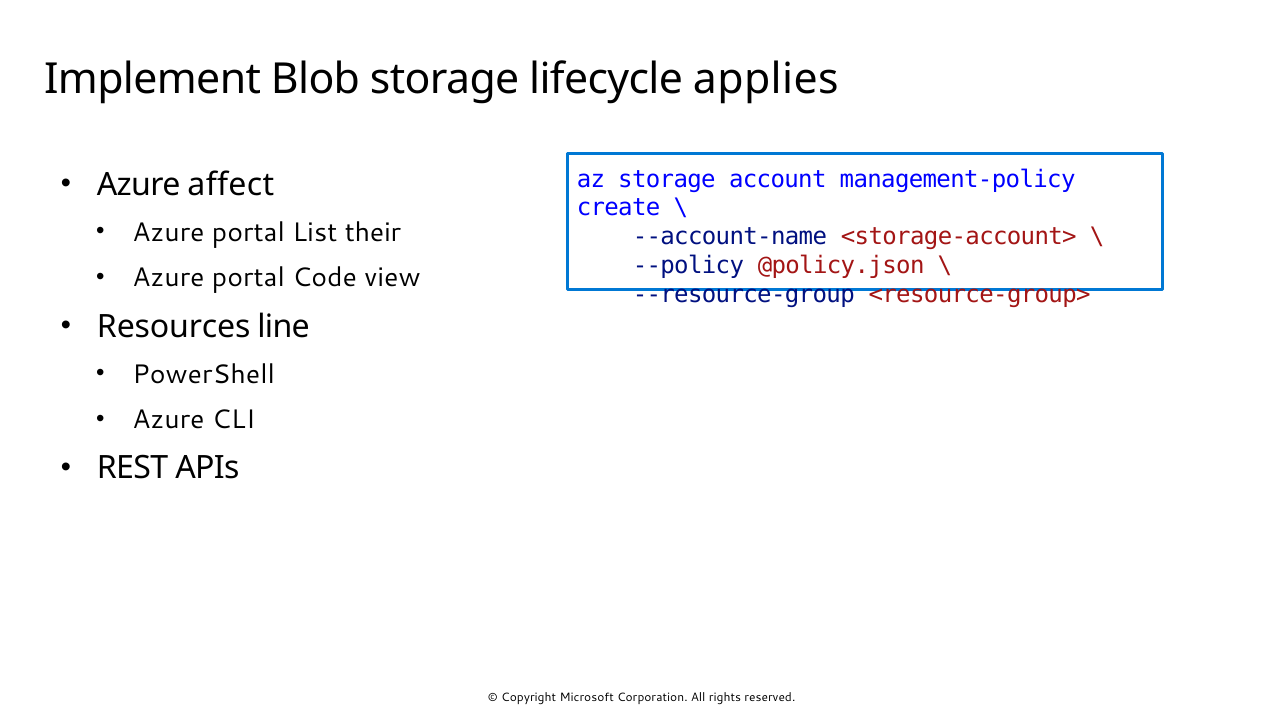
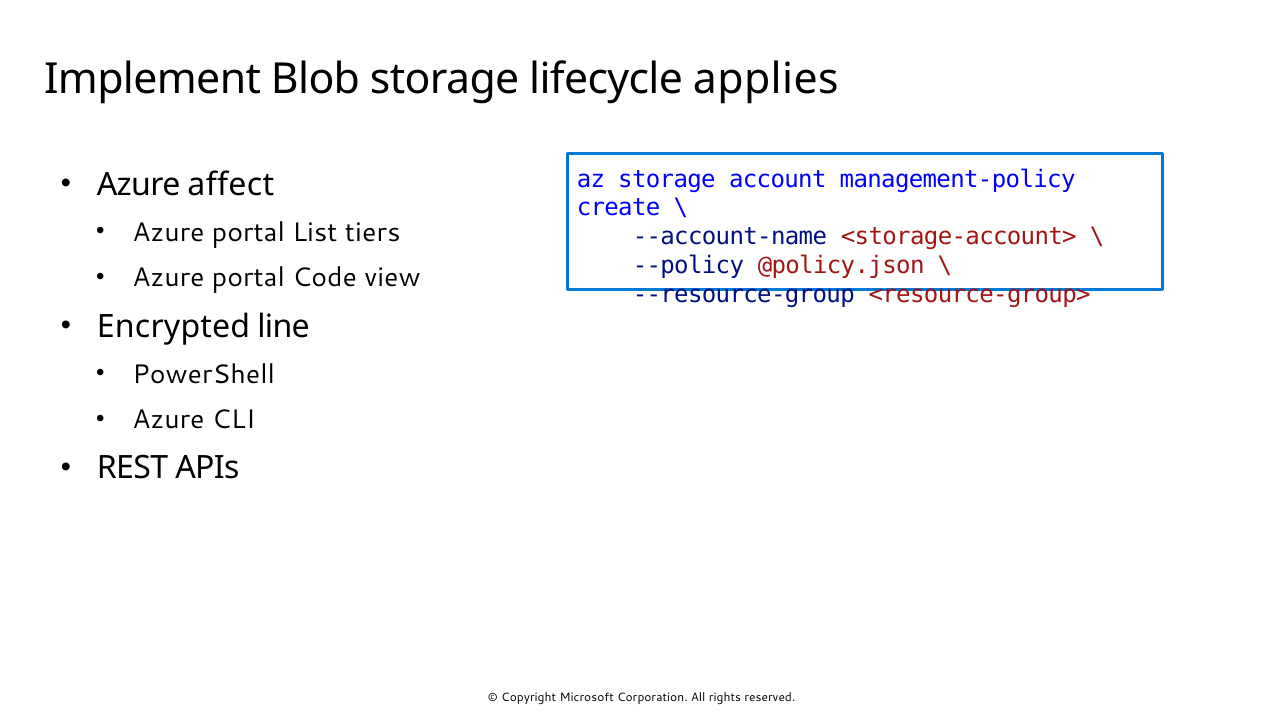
their: their -> tiers (373, 232)
Resources: Resources -> Encrypted (174, 326)
